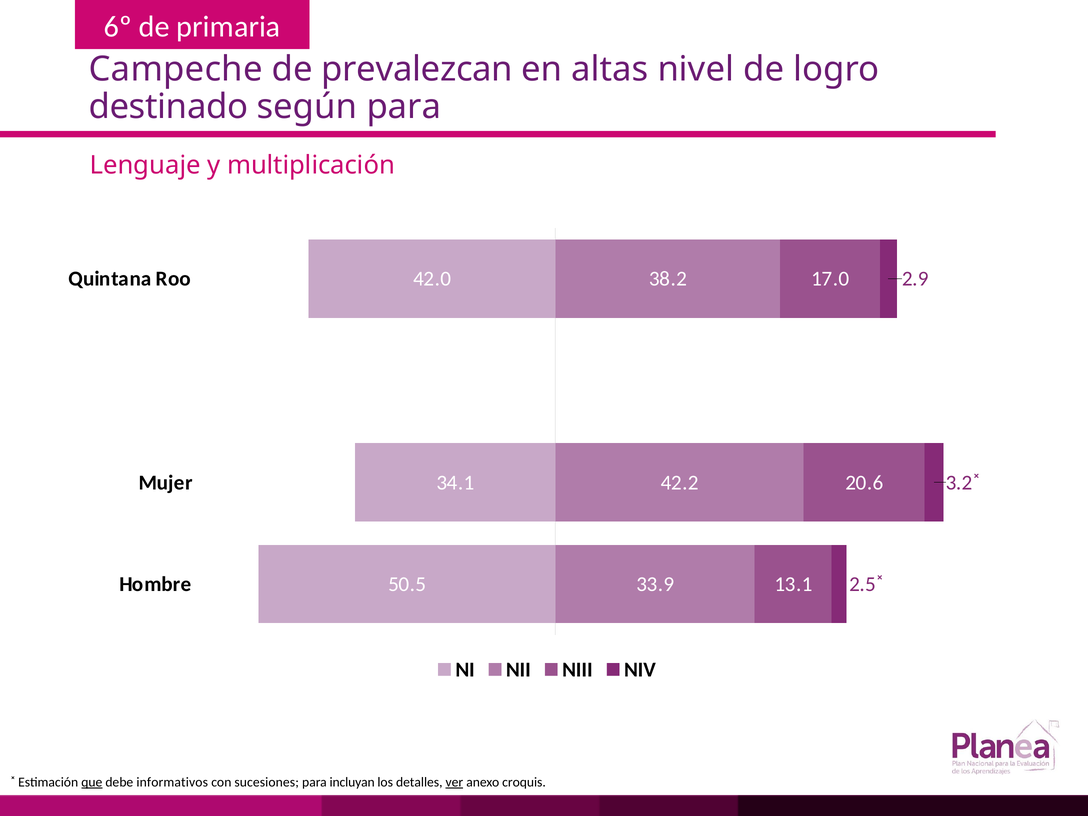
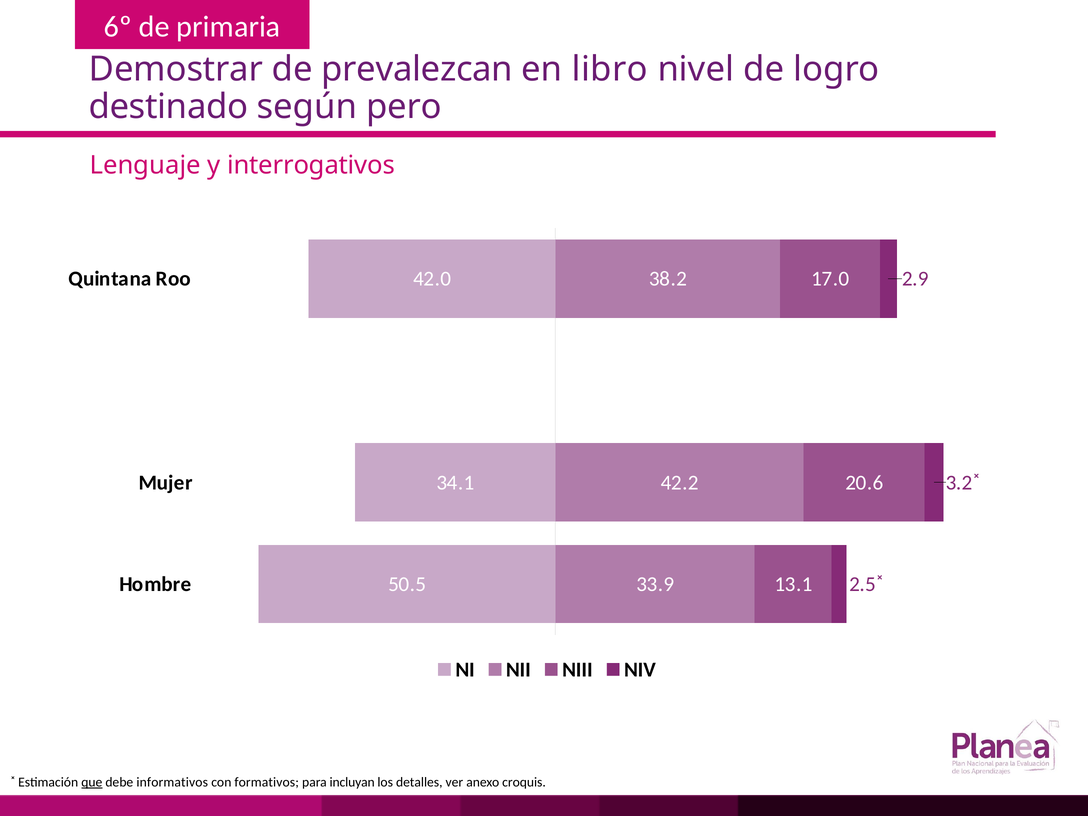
Campeche: Campeche -> Demostrar (176, 69)
altas: altas -> libro (610, 69)
según para: para -> pero (404, 107)
multiplicación: multiplicación -> interrogativos (311, 165)
sucesiones: sucesiones -> formativos (267, 782)
ver underline: present -> none (454, 782)
